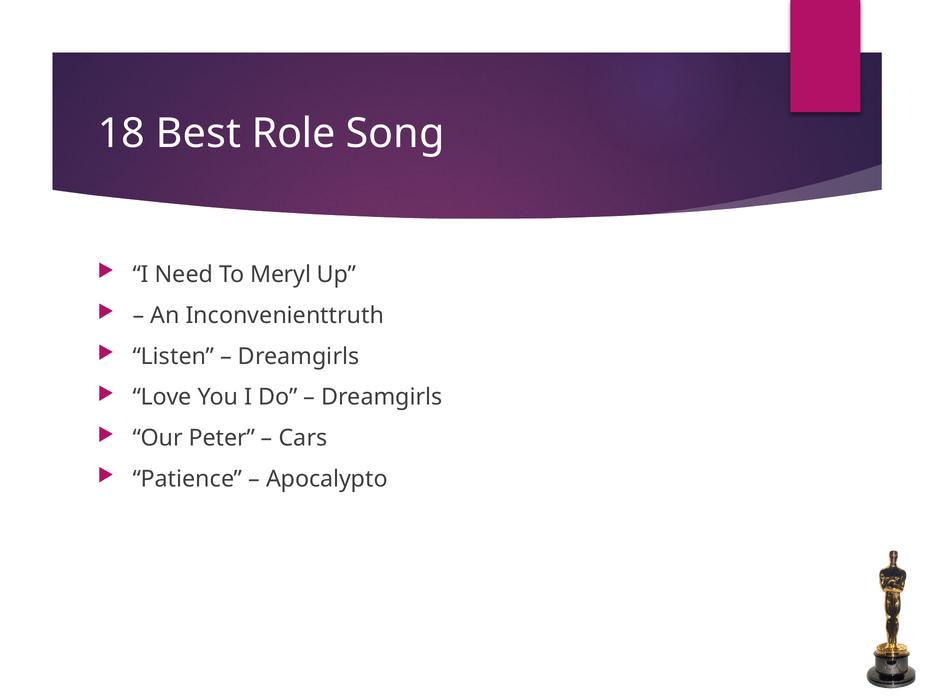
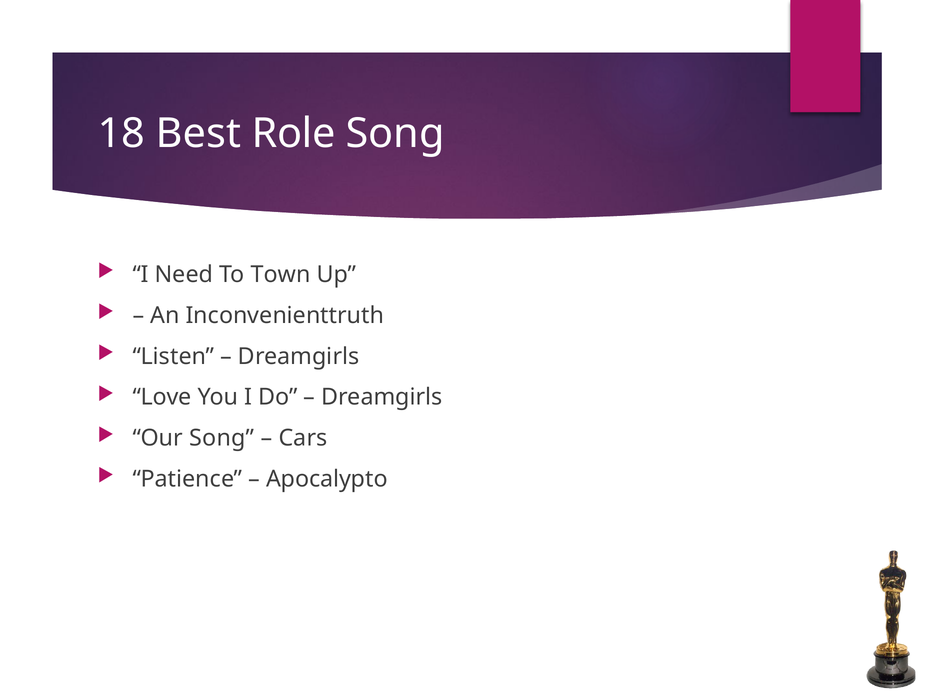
Meryl: Meryl -> Town (280, 274)
Our Peter: Peter -> Song (222, 438)
